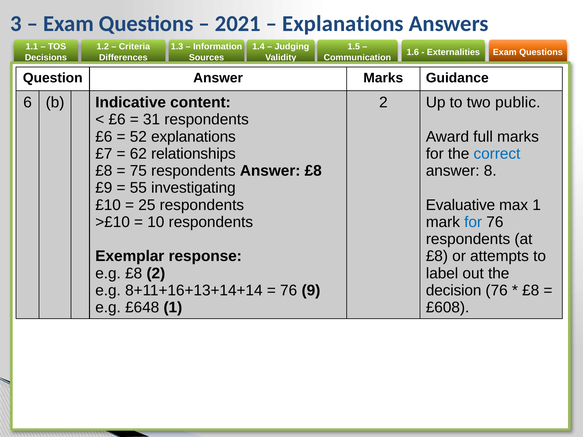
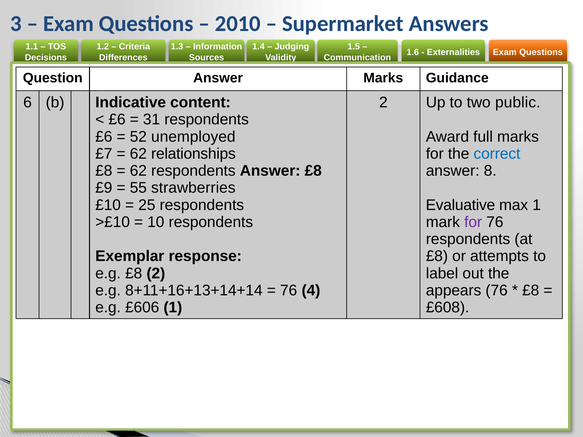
2021: 2021 -> 2010 (238, 24)
Explanations: Explanations -> Supermarket (343, 24)
52 explanations: explanations -> unemployed (193, 137)
75: 75 -> 62 (138, 171)
investigating: investigating -> strawberries (193, 188)
for colour: blue -> purple (473, 222)
9: 9 -> 4 (311, 291)
decision: decision -> appears (454, 291)
£648: £648 -> £606 (142, 308)
